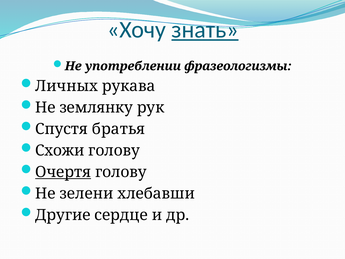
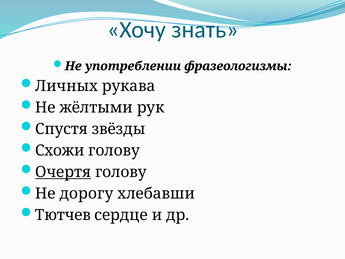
знать underline: present -> none (205, 30)
землянку: землянку -> жёлтыми (96, 107)
братья: братья -> звёзды (119, 129)
зелени: зелени -> дорогу (86, 193)
Другие: Другие -> Тютчев (63, 215)
